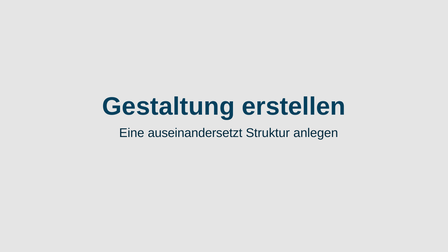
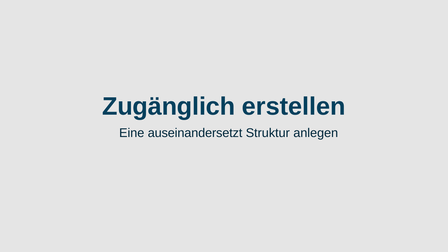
Gestaltung: Gestaltung -> Zugänglich (169, 106)
